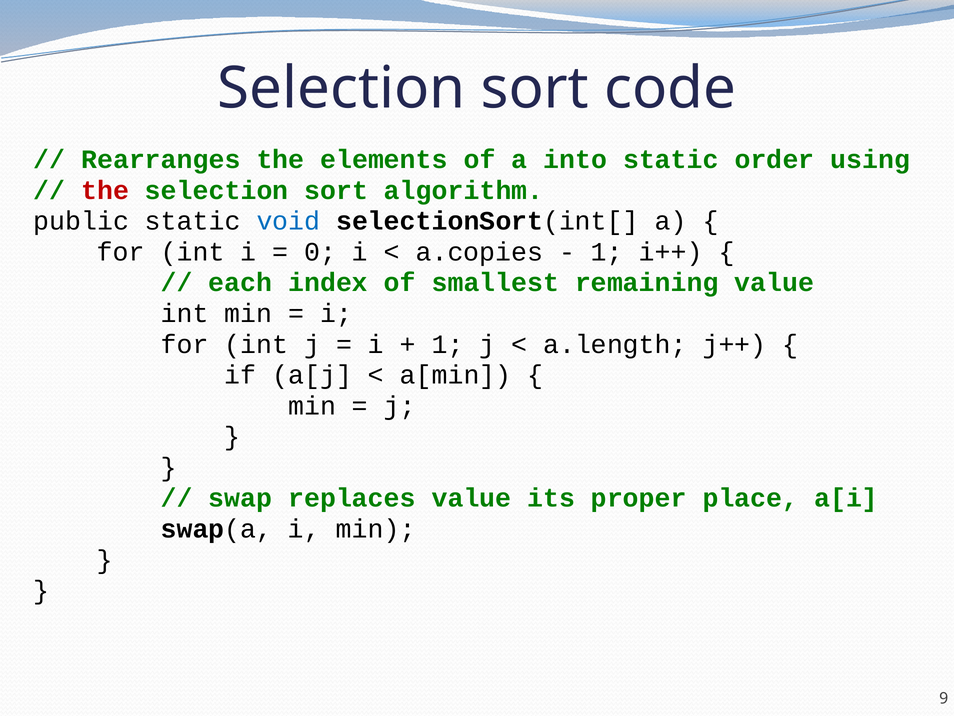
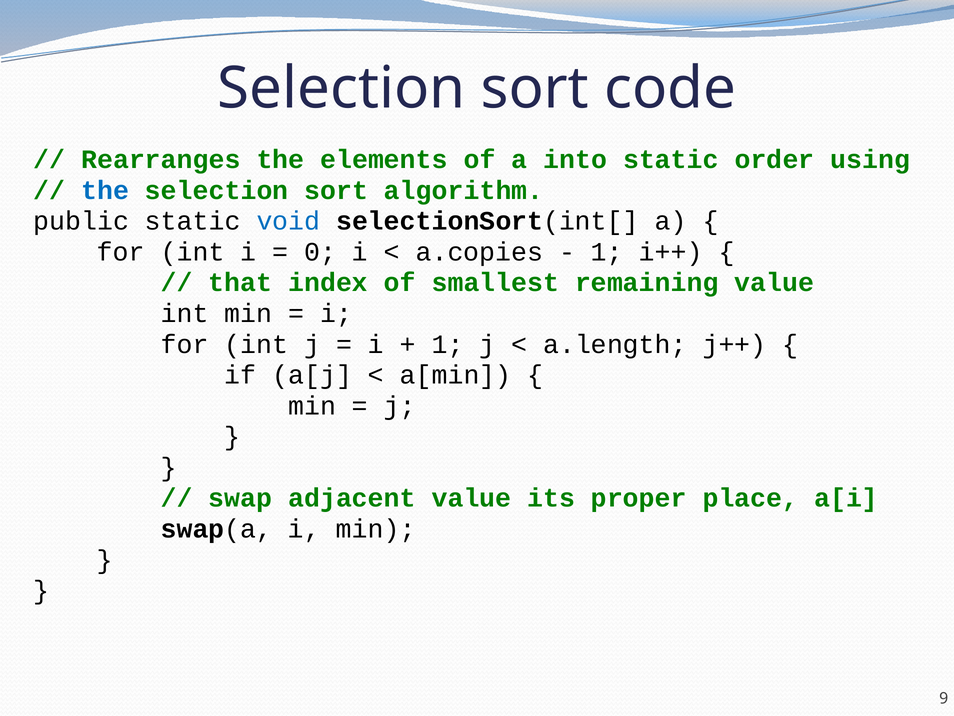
the colour: red -> blue (105, 190)
each: each -> that (240, 283)
replaces: replaces -> adjacent (352, 498)
